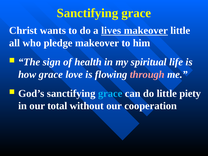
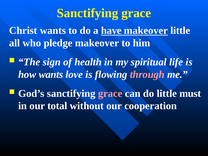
lives: lives -> have (111, 31)
how grace: grace -> wants (51, 74)
grace colour: light blue -> pink (110, 93)
piety: piety -> must (190, 93)
